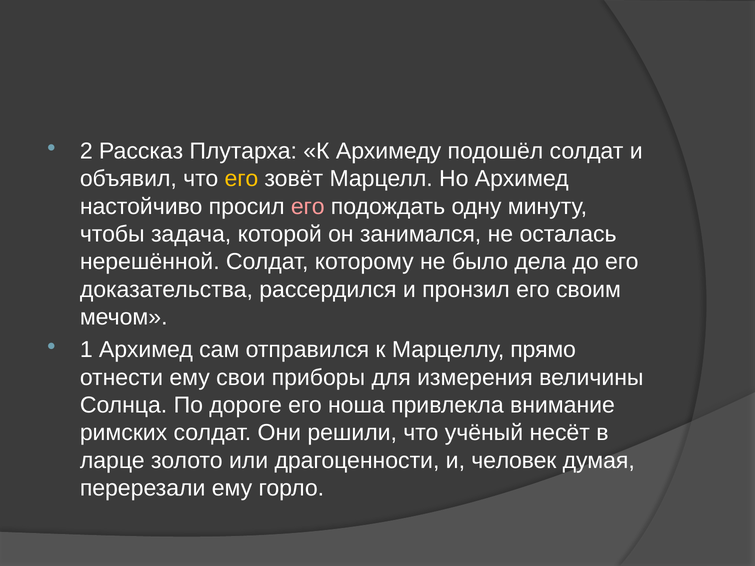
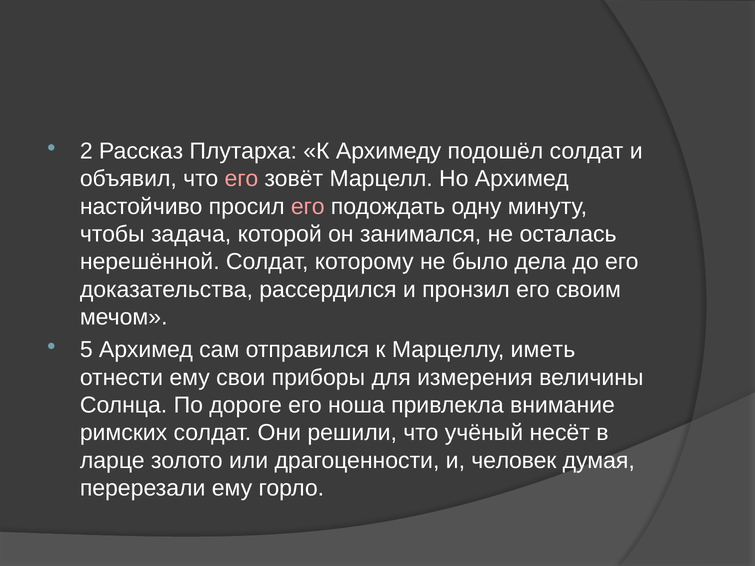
его colour: yellow -> pink (241, 179)
1: 1 -> 5 (86, 350)
прямо: прямо -> иметь (543, 350)
